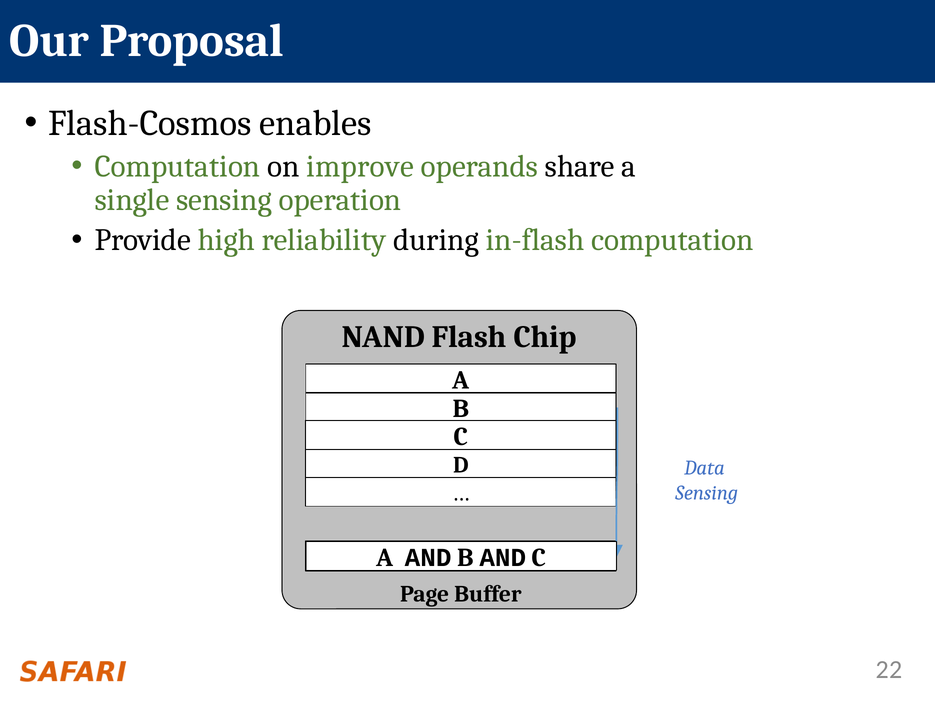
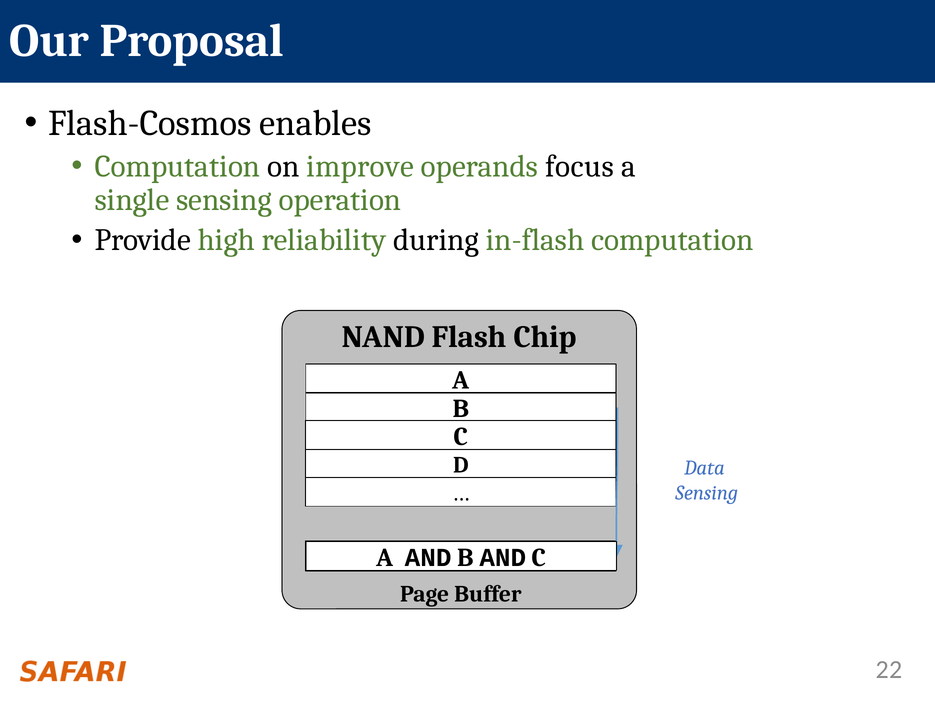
share: share -> focus (580, 166)
